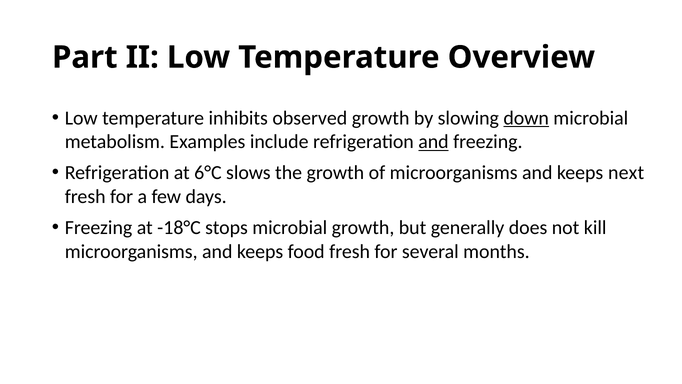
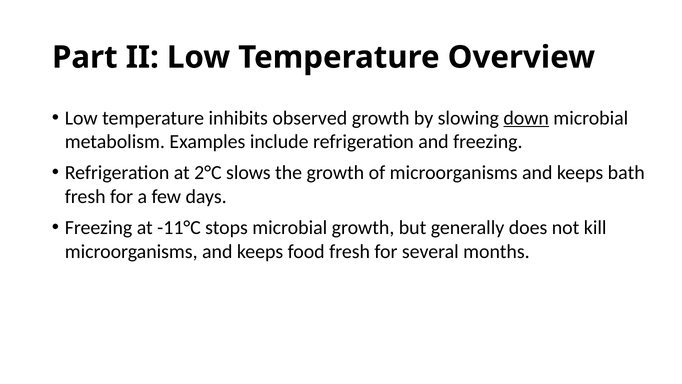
and underline: present -> none (433, 142)
6°C: 6°C -> 2°C (208, 173)
next: next -> bath (626, 173)
-18°C: -18°C -> -11°C (179, 227)
